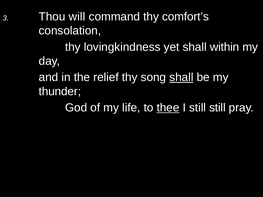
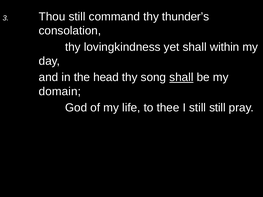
Thou will: will -> still (77, 17)
comfort’s: comfort’s -> thunder’s (186, 17)
relief: relief -> head (106, 77)
thunder: thunder -> domain (60, 91)
thee underline: present -> none (168, 108)
